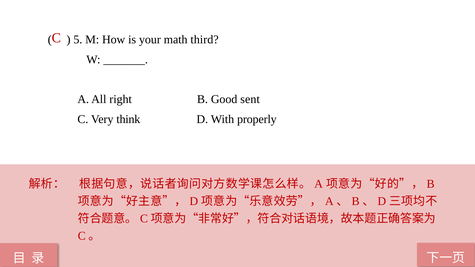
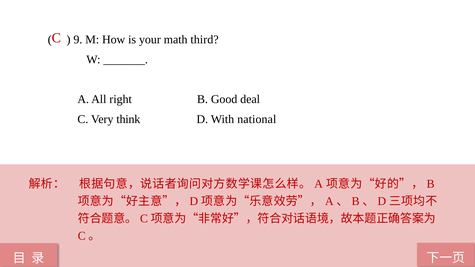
5: 5 -> 9 (78, 40)
sent: sent -> deal (250, 99)
properly: properly -> national (257, 119)
